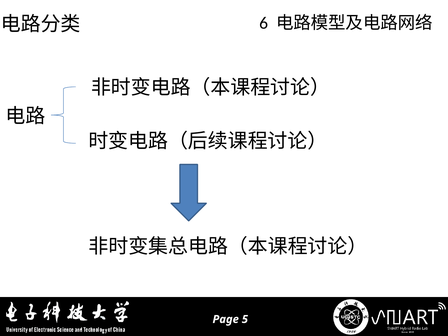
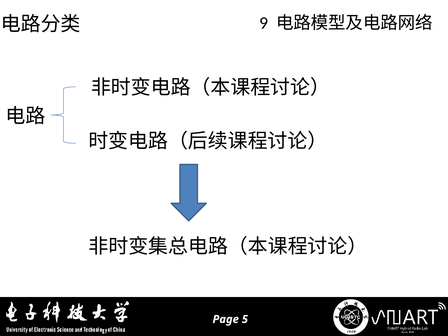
6: 6 -> 9 (264, 23)
